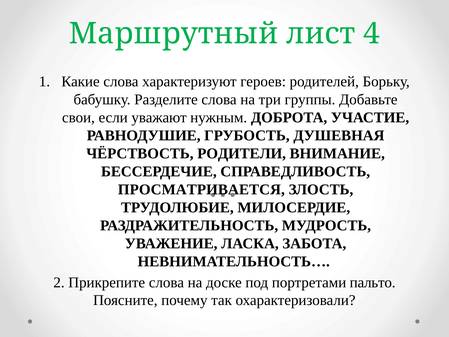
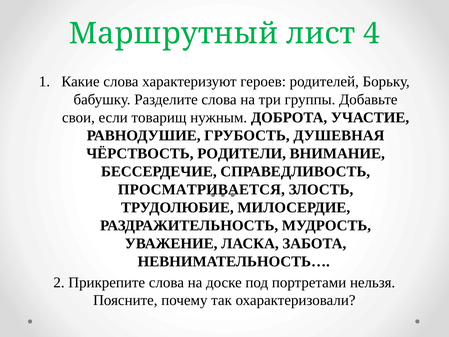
уважают: уважают -> товарищ (159, 118)
пальто: пальто -> нельзя (373, 282)
